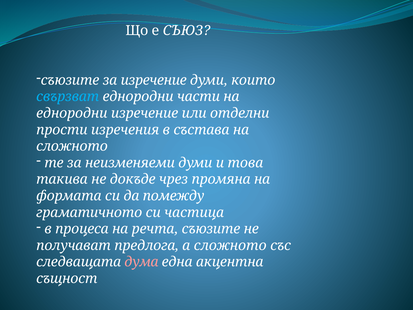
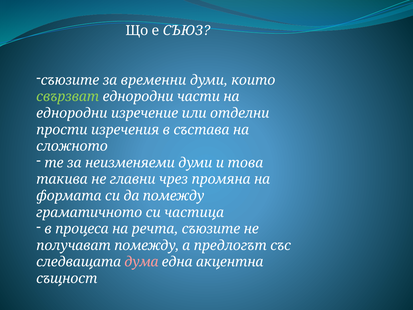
за изречение: изречение -> временни (154, 80)
свързват colour: light blue -> light green (68, 97)
докъде: докъде -> главни (133, 179)
получават предлога: предлога -> помежду (147, 245)
а сложното: сложното -> предлогът (230, 245)
